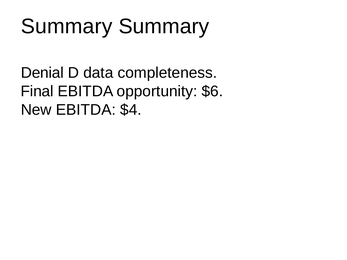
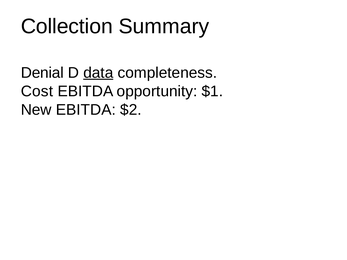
Summary: Summary -> Collection (67, 26)
data underline: none -> present (98, 73)
Final: Final -> Cost (37, 91)
$6: $6 -> $1 (212, 91)
$4: $4 -> $2 (131, 110)
